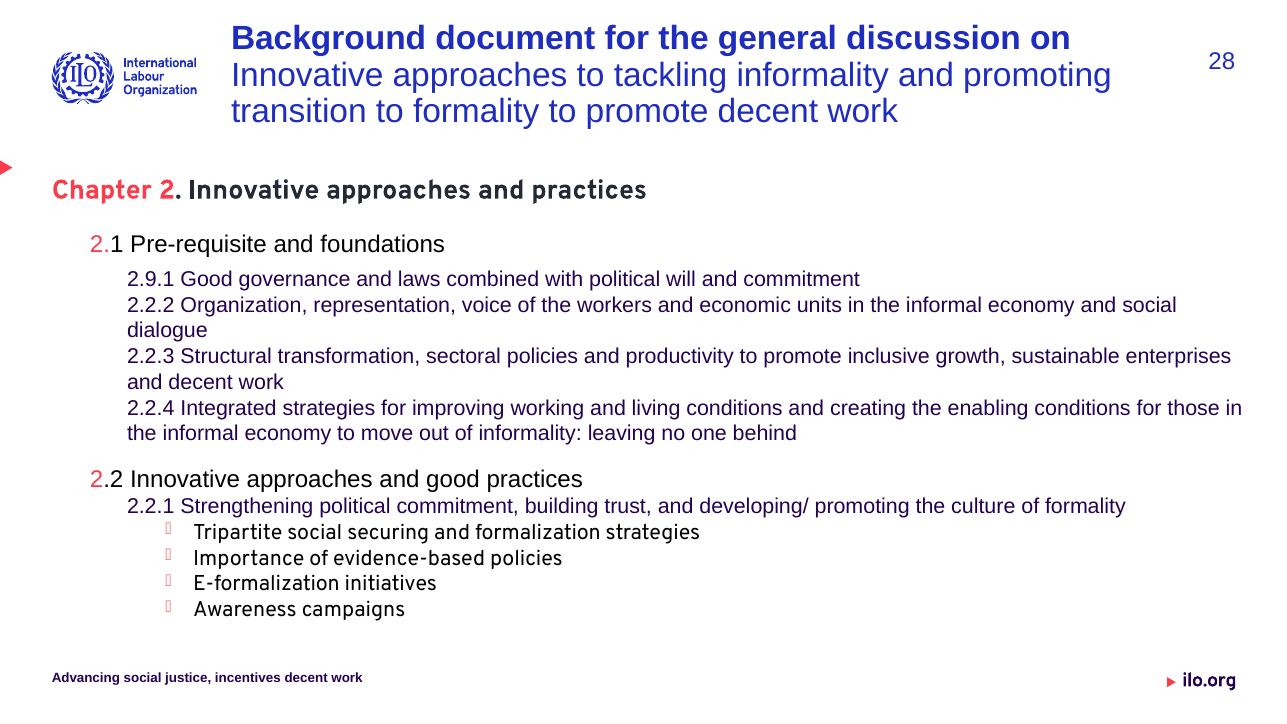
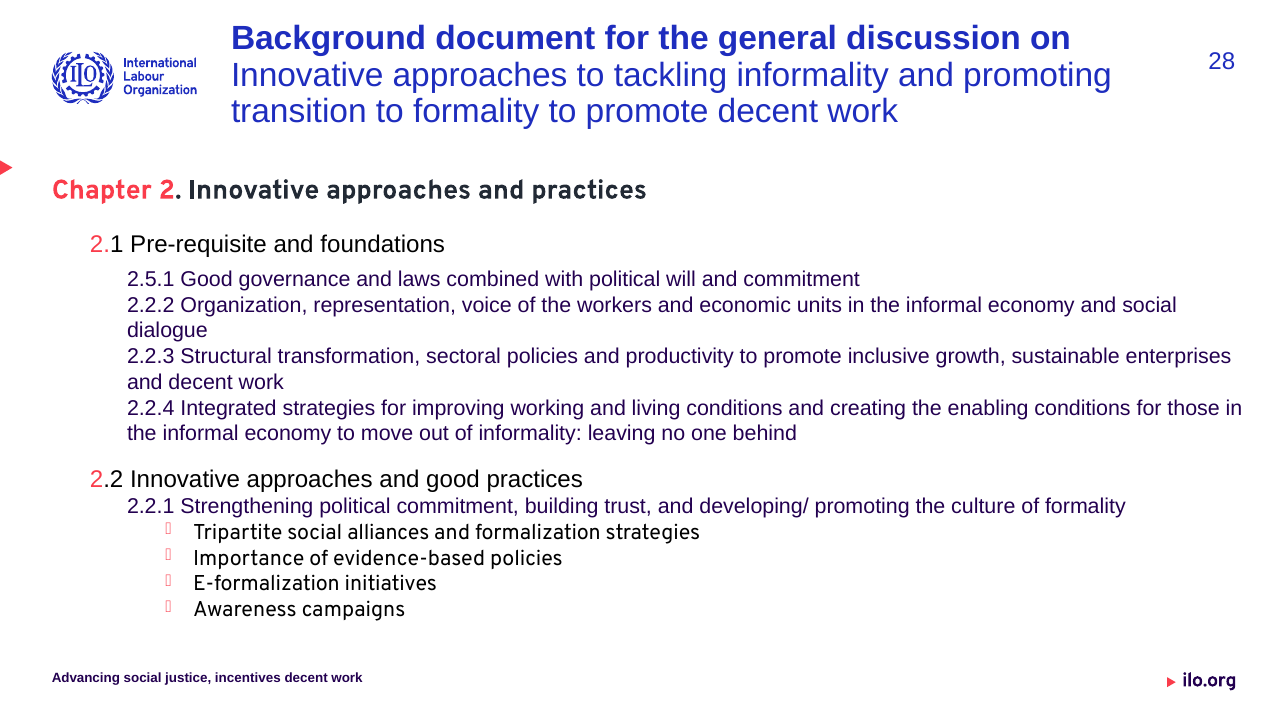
2.9.1: 2.9.1 -> 2.5.1 (151, 279)
securing: securing -> alliances (388, 532)
